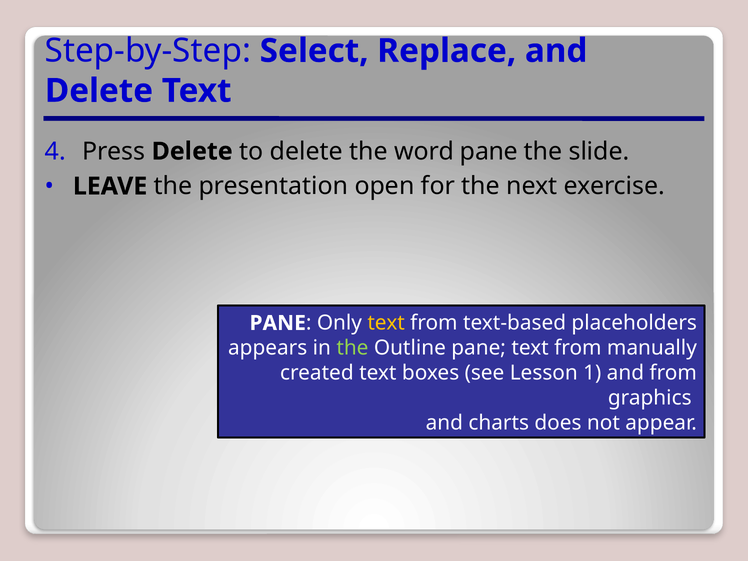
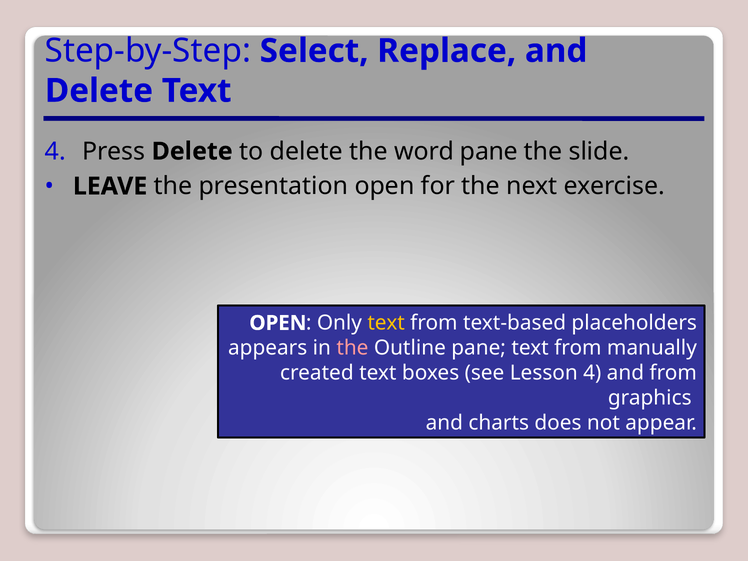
PANE: PANE -> OPEN (278, 323)
the colour: light green -> pink (352, 348)
Lesson 1: 1 -> 4 (592, 373)
